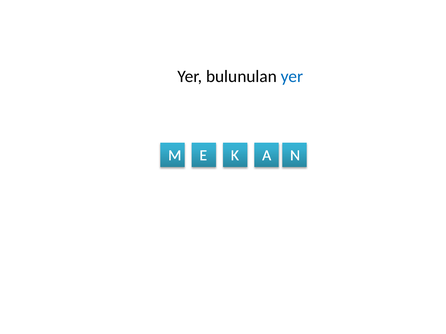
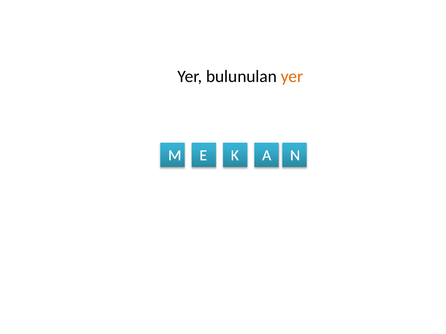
yer colour: blue -> orange (292, 77)
